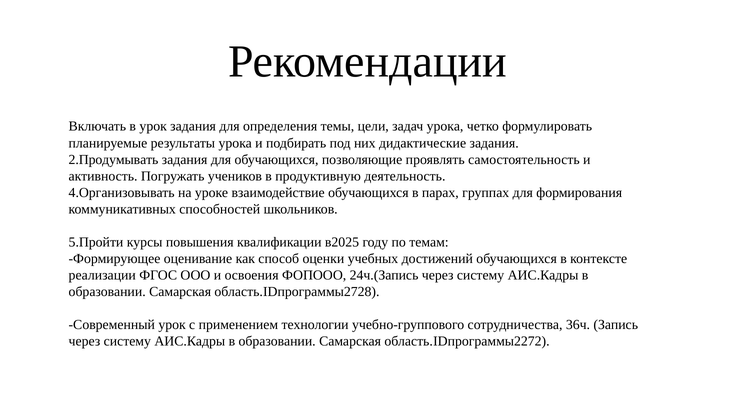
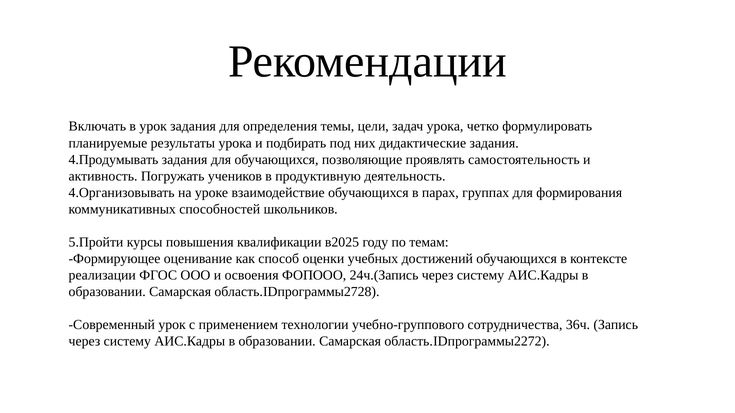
2.Продумывать: 2.Продумывать -> 4.Продумывать (113, 160)
